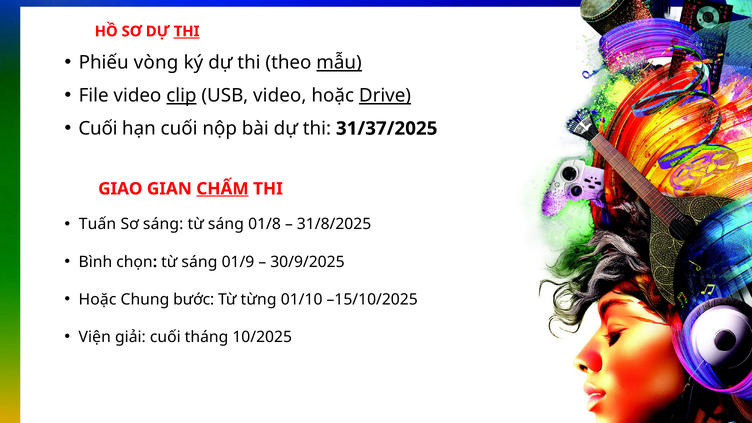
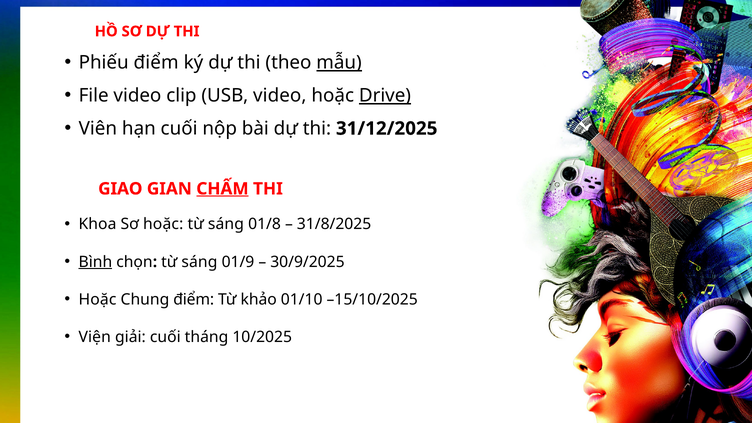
THI underline: present -> none (187, 31)
Phiếu vòng: vòng -> điểm (156, 63)
clip underline: present -> none (181, 96)
Cuối: Cuối -> Viên (98, 129)
31/37/2025: 31/37/2025 -> 31/12/2025 (387, 129)
Tuấn: Tuấn -> Khoa (98, 224)
Sơ sáng: sáng -> hoặc (163, 224)
Bình underline: none -> present (95, 262)
Chung bước: bước -> điểm (194, 300)
từng: từng -> khảo (259, 300)
